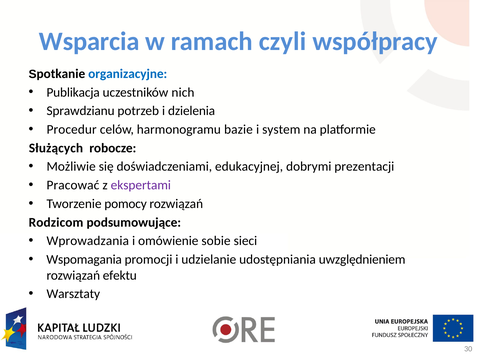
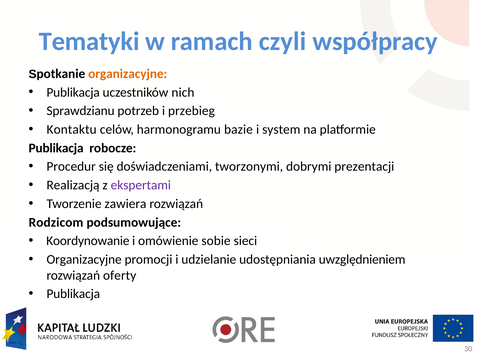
Wsparcia: Wsparcia -> Tematyki (89, 42)
organizacyjne colour: blue -> orange (128, 74)
dzielenia: dzielenia -> przebieg (191, 111)
Procedur: Procedur -> Kontaktu (72, 129)
Służących: Służących -> Publikacja (56, 148)
Możliwie: Możliwie -> Procedur (71, 166)
edukacyjnej: edukacyjnej -> tworzonymi (249, 166)
Pracować: Pracować -> Realizacją (73, 185)
pomocy: pomocy -> zawiera (125, 204)
Wprowadzania: Wprowadzania -> Koordynowanie (88, 241)
Wspomagania: Wspomagania -> Organizacyjne (84, 259)
efektu: efektu -> oferty (120, 275)
Warsztaty: Warsztaty -> Publikacja (73, 294)
